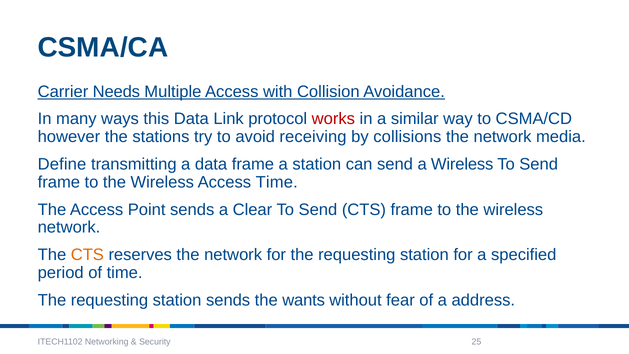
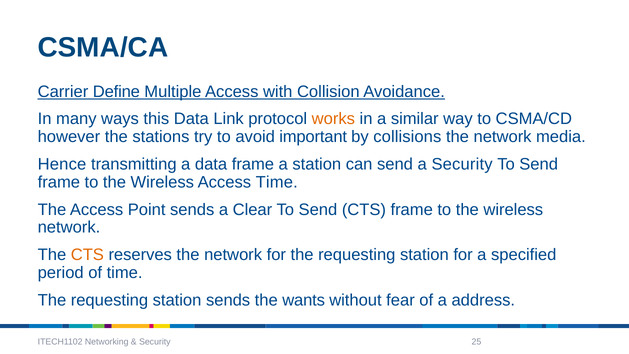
Needs: Needs -> Define (116, 92)
works colour: red -> orange (333, 119)
receiving: receiving -> important (313, 137)
Define: Define -> Hence (62, 164)
a Wireless: Wireless -> Security (462, 164)
